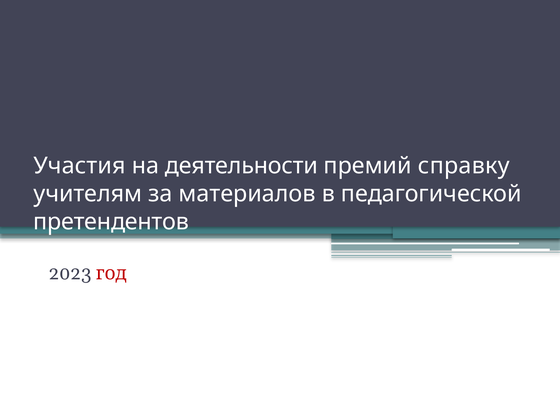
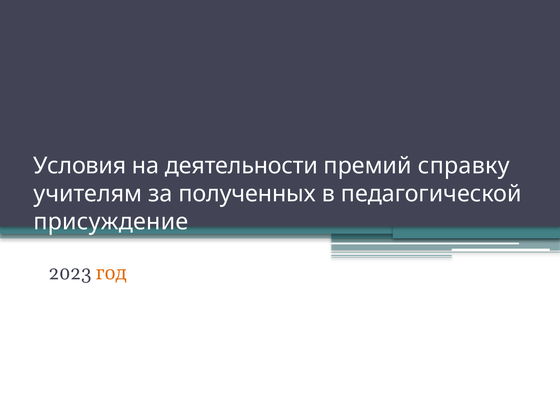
Участия: Участия -> Условия (80, 166)
материалов: материалов -> полученных (247, 194)
претендентов: претендентов -> присуждение (111, 222)
год colour: red -> orange (111, 273)
